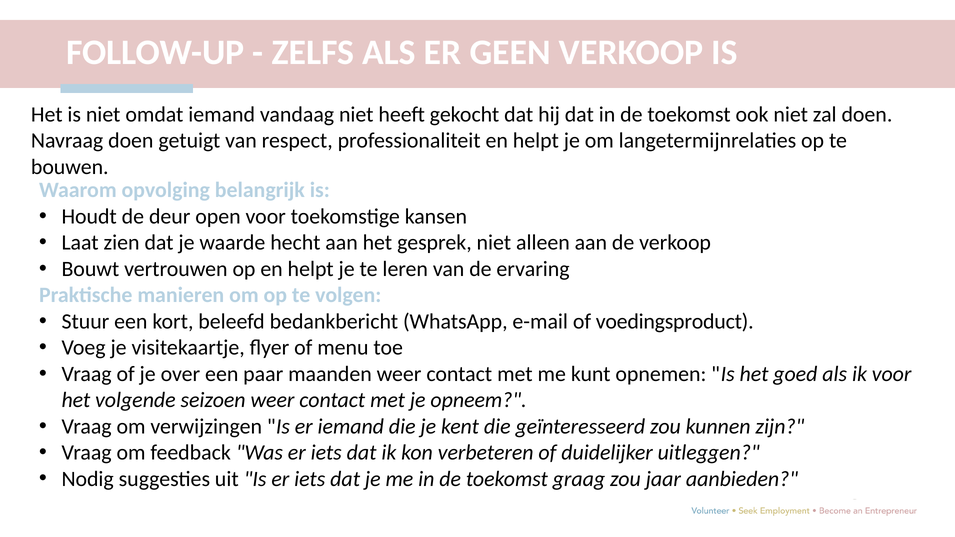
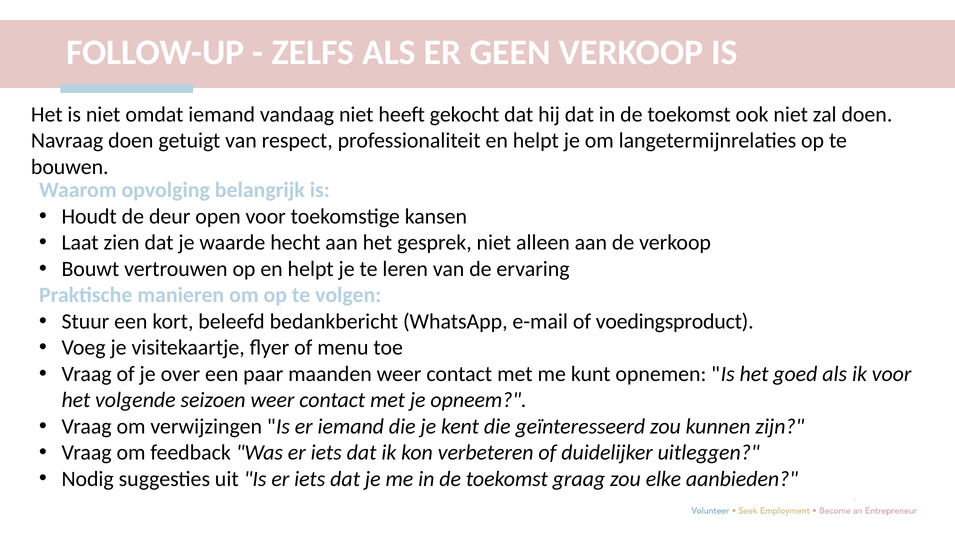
jaar: jaar -> elke (663, 479)
